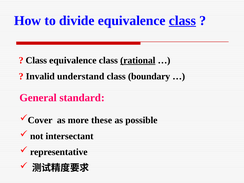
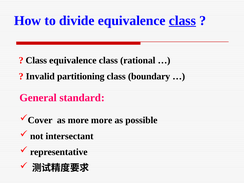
rational underline: present -> none (138, 60)
understand: understand -> partitioning (81, 76)
more these: these -> more (102, 120)
